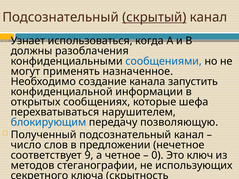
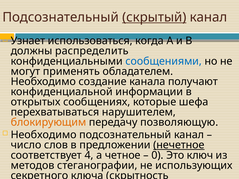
разоблачения: разоблачения -> распределить (92, 51)
назначенное: назначенное -> обладателем (138, 71)
запустить: запустить -> получают (193, 82)
блокирующим colour: blue -> orange (48, 122)
Полученный: Полученный -> Необходимо (44, 135)
нечетное underline: none -> present (179, 145)
9: 9 -> 4 (89, 155)
